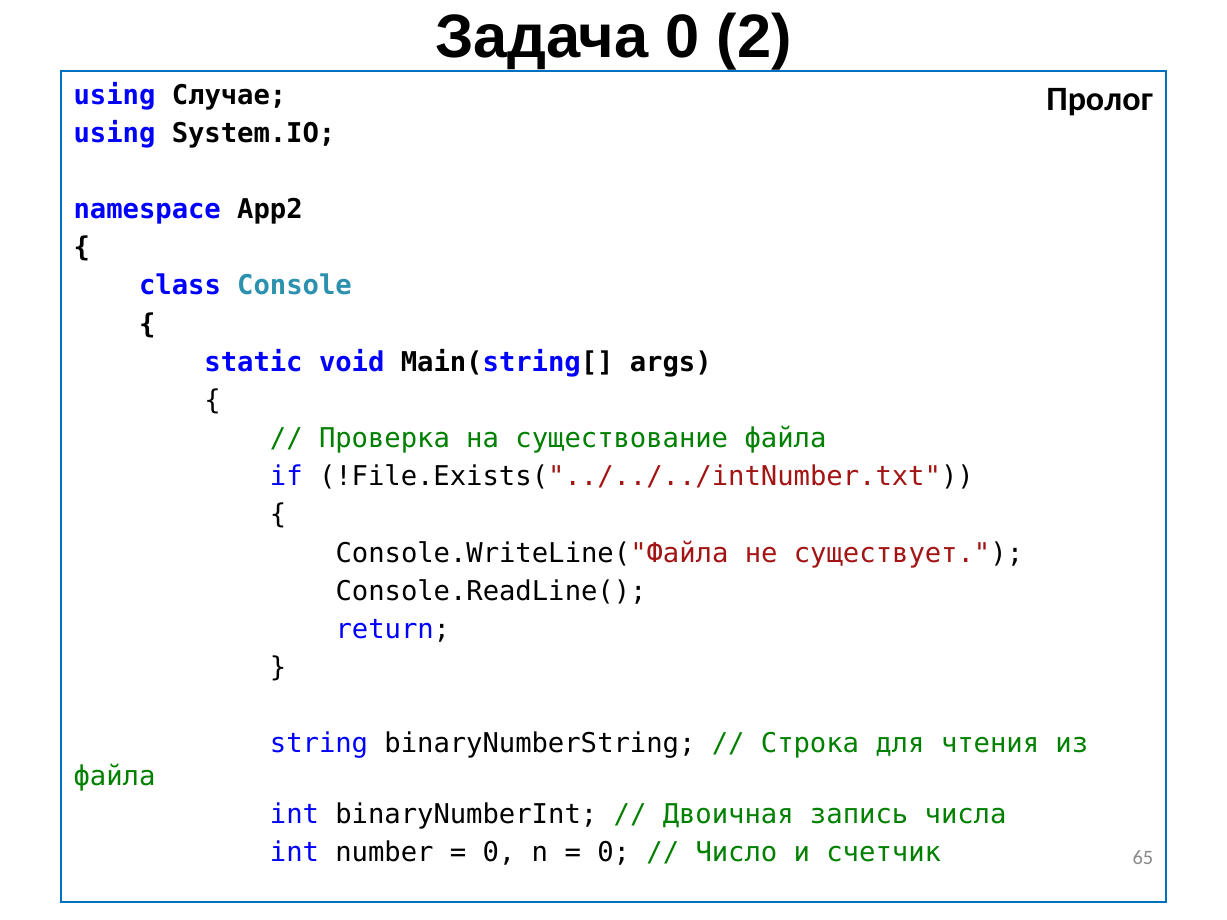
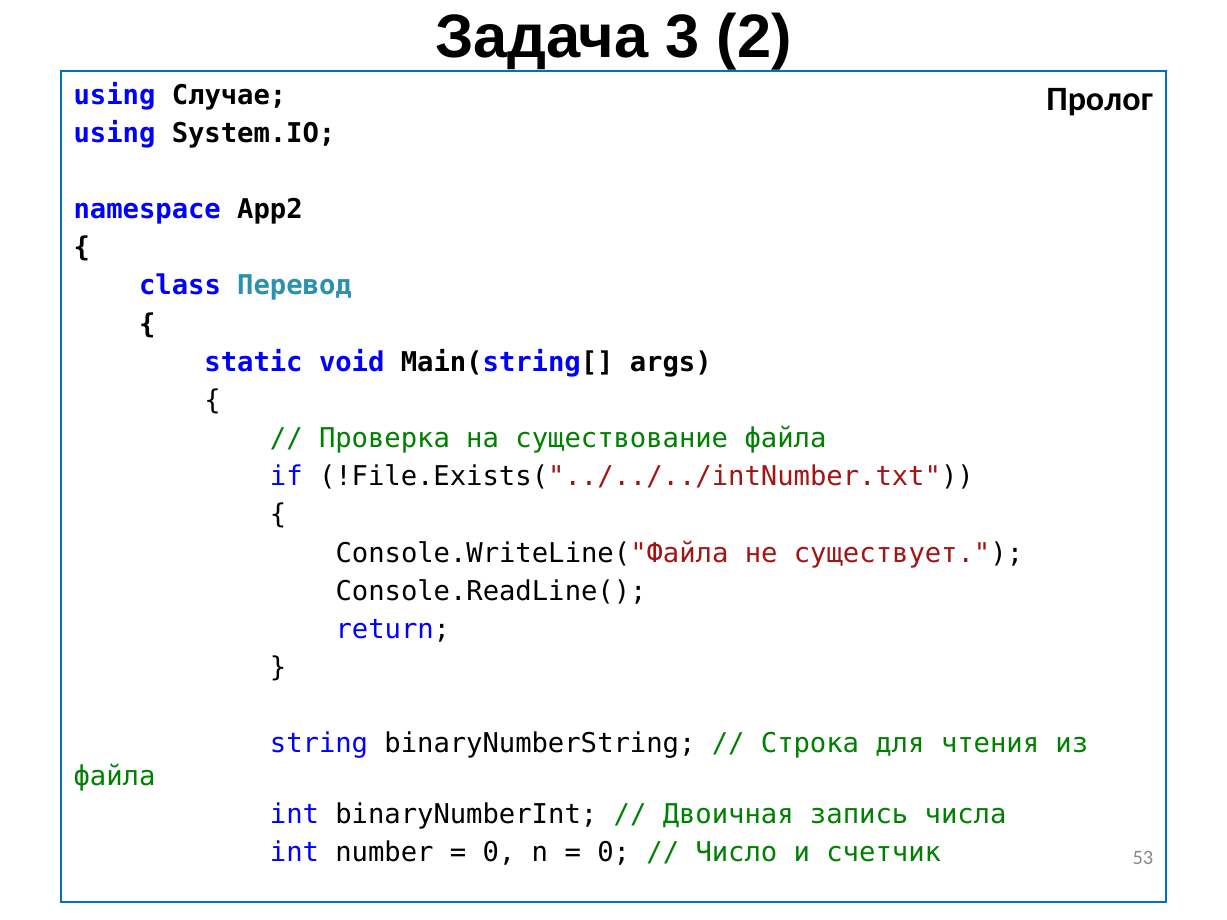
Задача 0: 0 -> 3 (683, 37)
Console: Console -> Перевод (295, 286)
65: 65 -> 53 (1143, 858)
